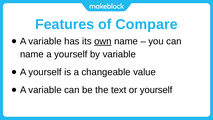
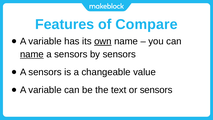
name underline: none -> present (32, 54)
yourself: yourself -> sensors (71, 54)
by variable: variable -> sensors (119, 54)
yourself: yourself -> sensors (45, 72)
or yourself: yourself -> sensors (156, 90)
